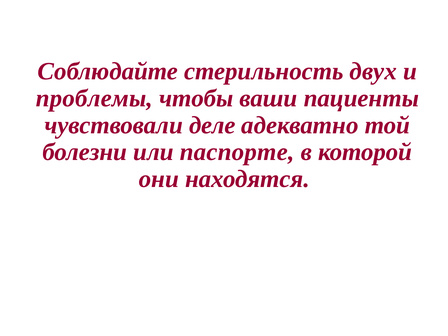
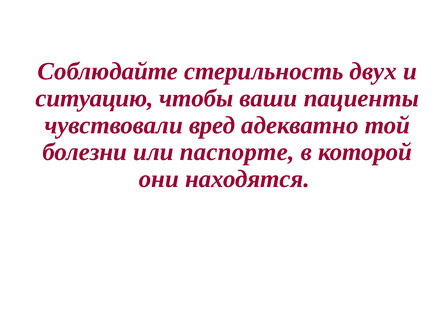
проблемы: проблемы -> ситуацию (95, 98)
деле: деле -> вред (212, 125)
